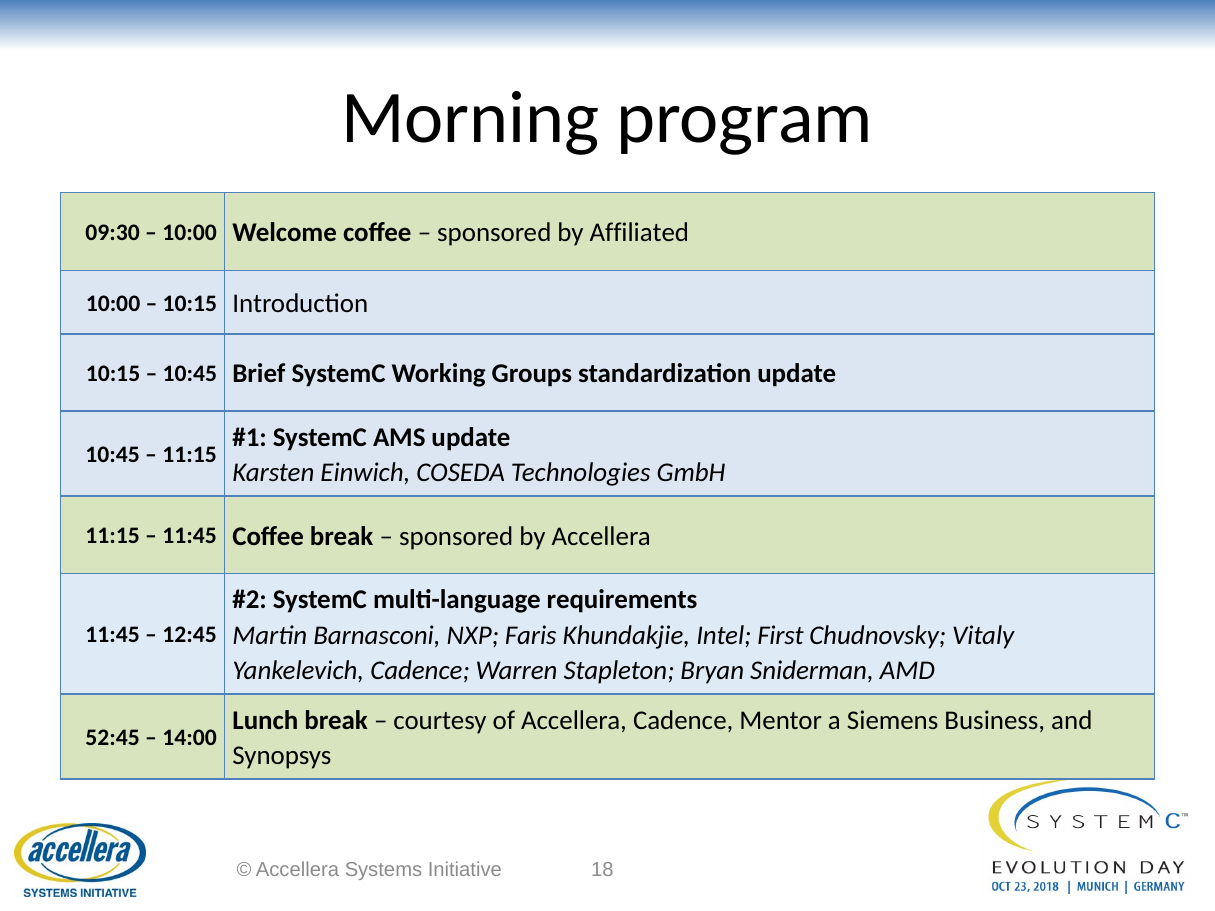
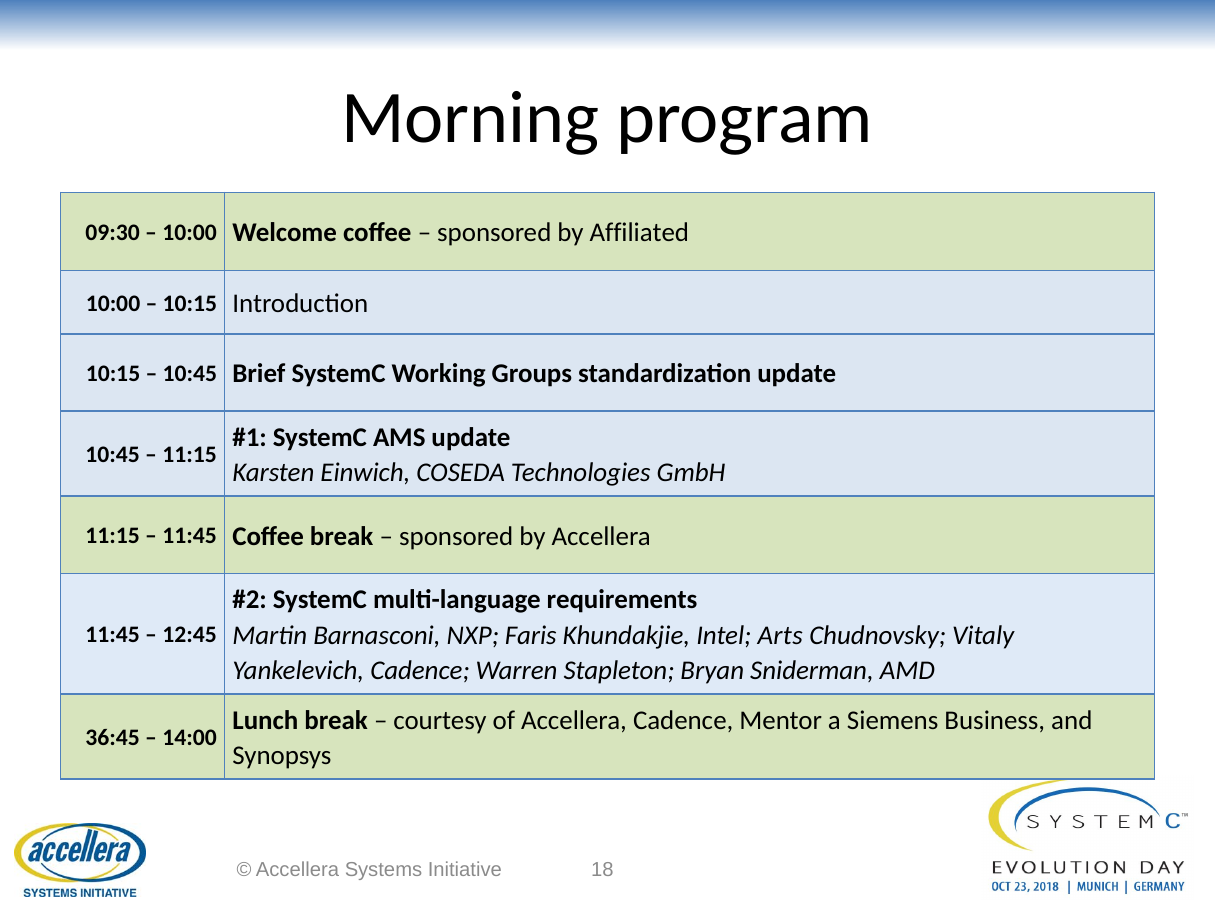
First: First -> Arts (780, 635)
52:45: 52:45 -> 36:45 (113, 738)
